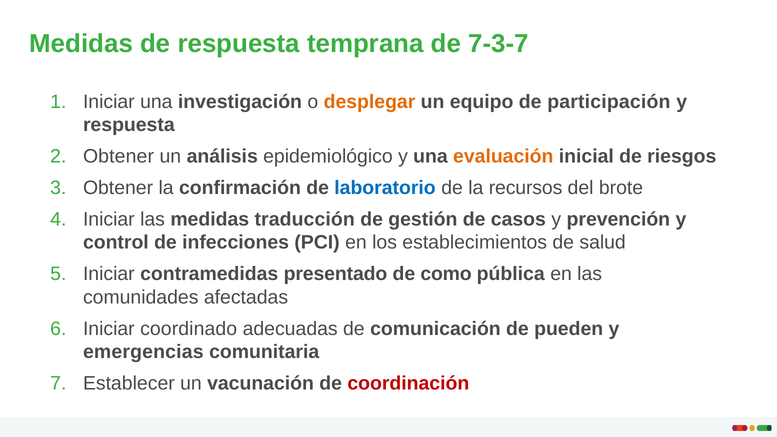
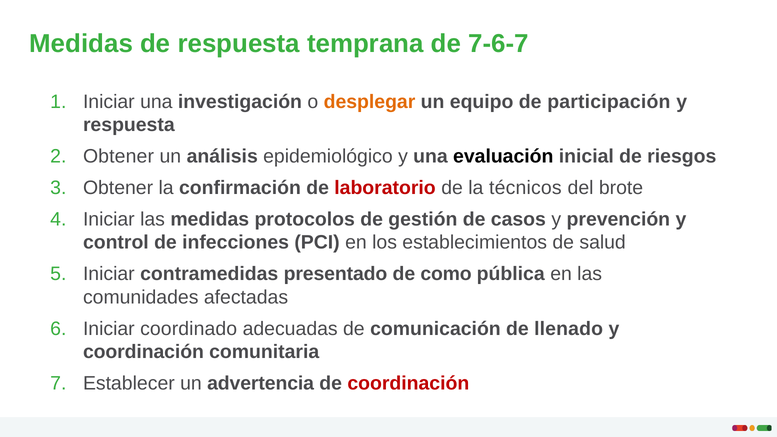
7-3-7: 7-3-7 -> 7-6-7 (499, 44)
evaluación colour: orange -> black (503, 156)
laboratorio colour: blue -> red (385, 188)
recursos: recursos -> técnicos (525, 188)
traducción: traducción -> protocolos (305, 219)
pueden: pueden -> llenado (569, 329)
emergencias: emergencias -> coordinación (143, 352)
vacunación: vacunación -> advertencia (261, 383)
